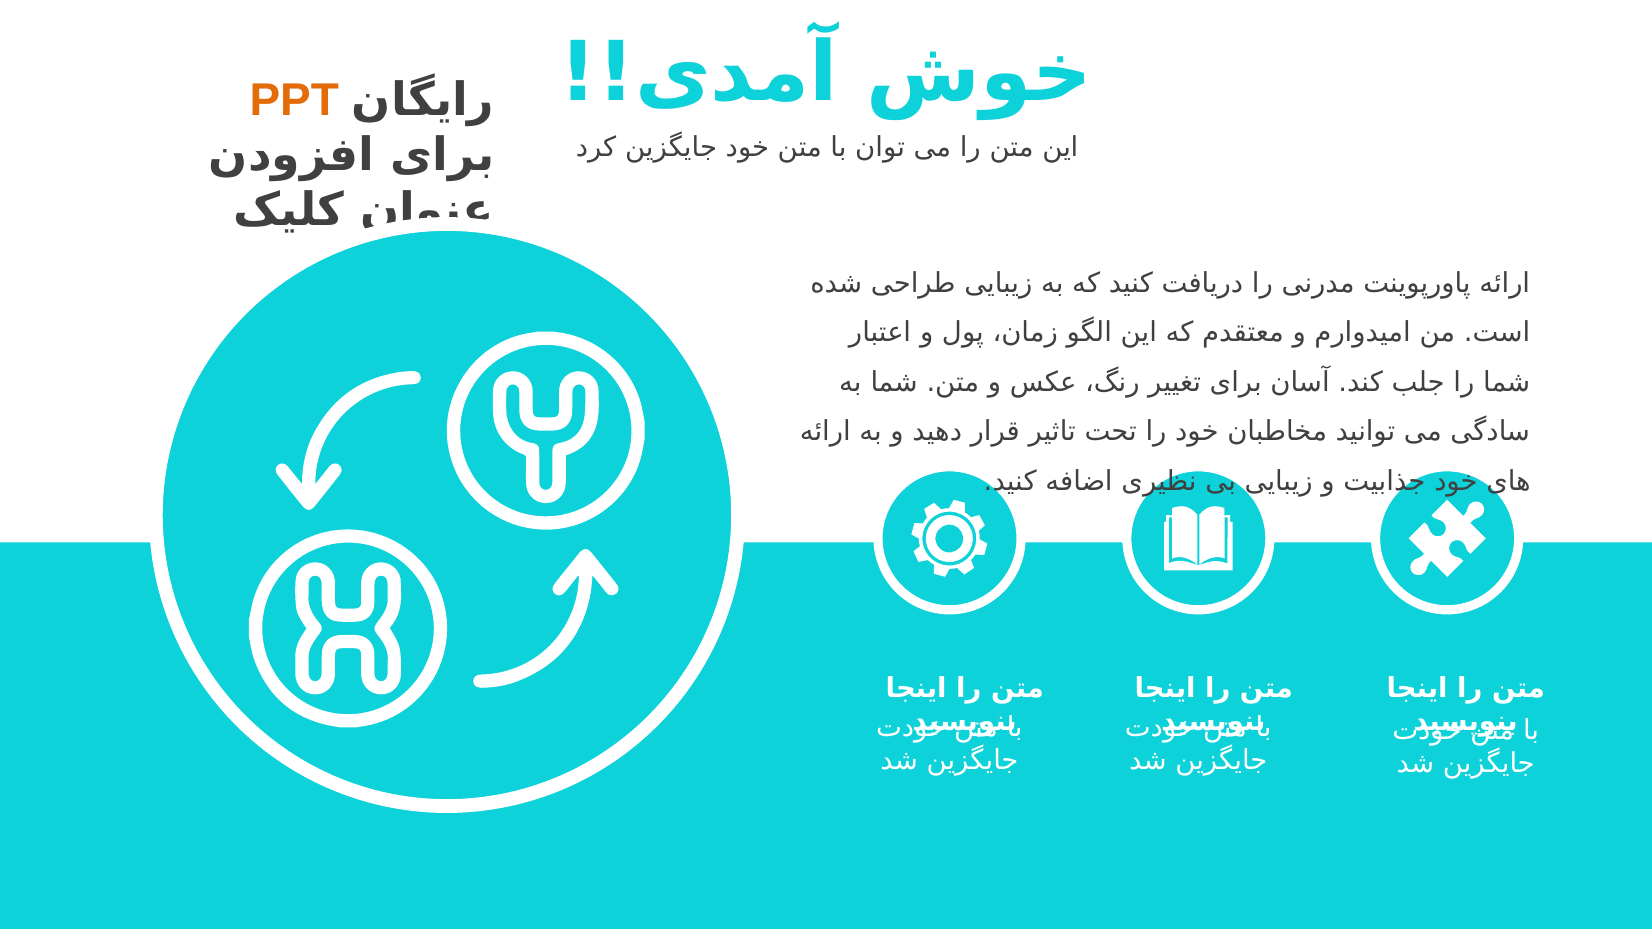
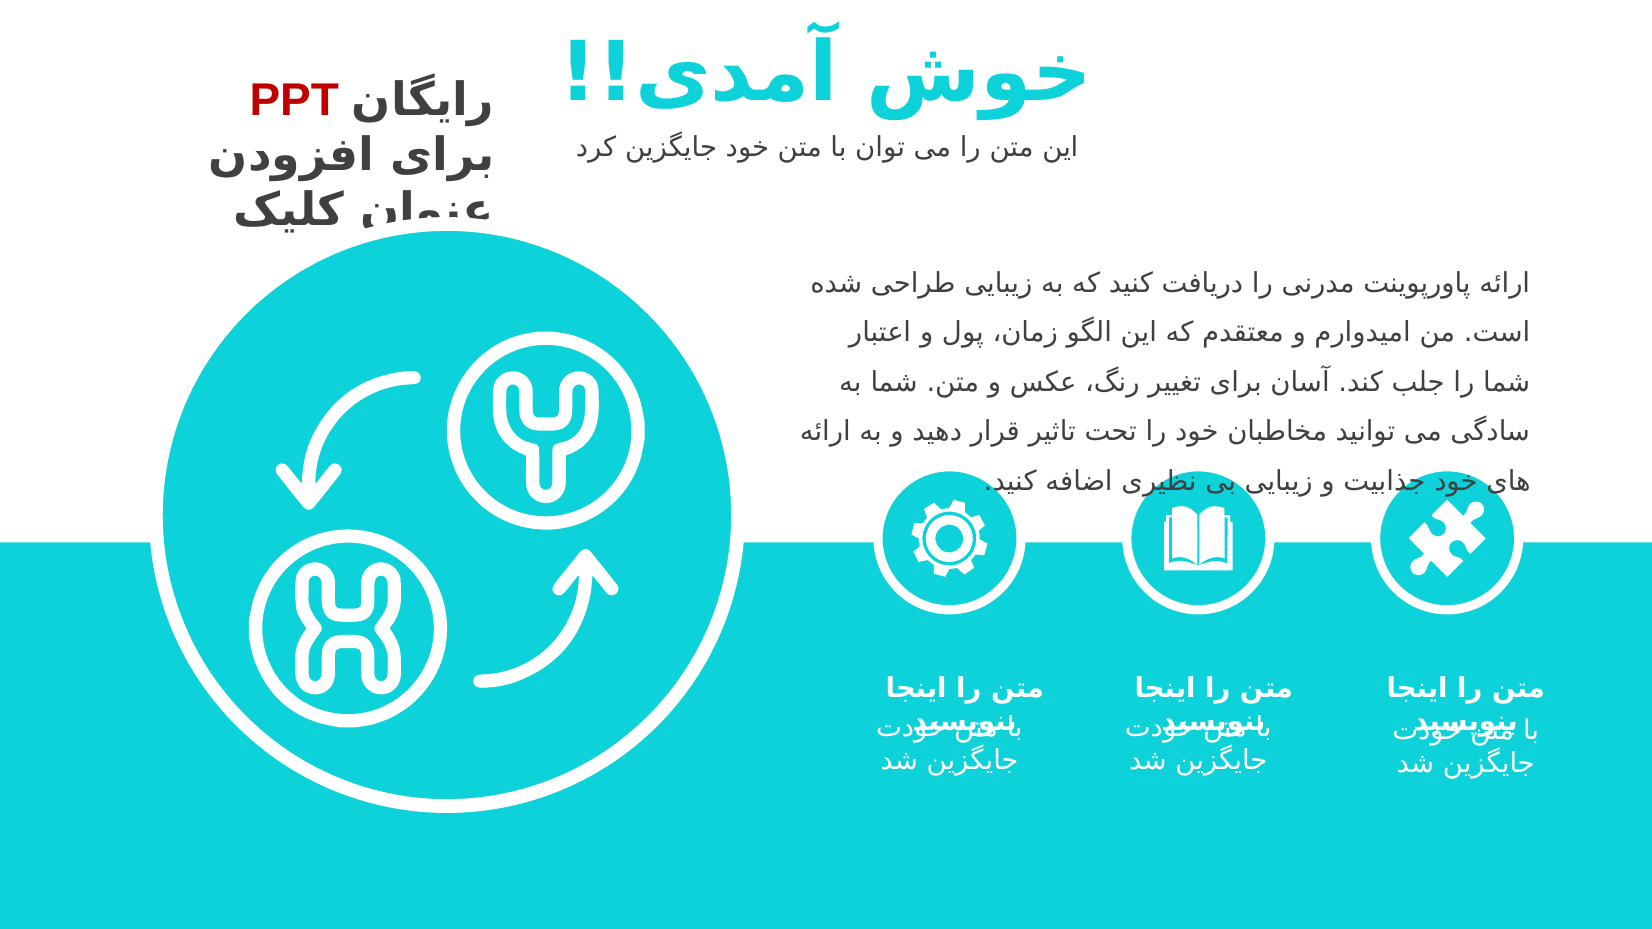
PPT colour: orange -> red (294, 100)
